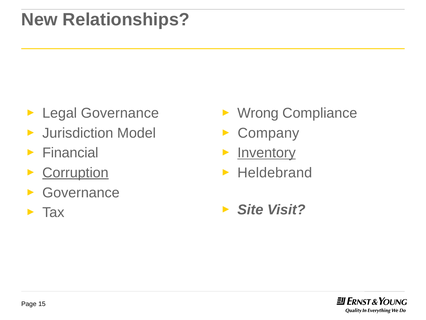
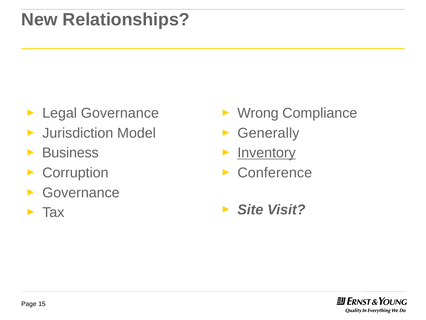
Company: Company -> Generally (268, 133)
Financial: Financial -> Business (70, 153)
Corruption underline: present -> none (75, 173)
Heldebrand: Heldebrand -> Conference (275, 173)
